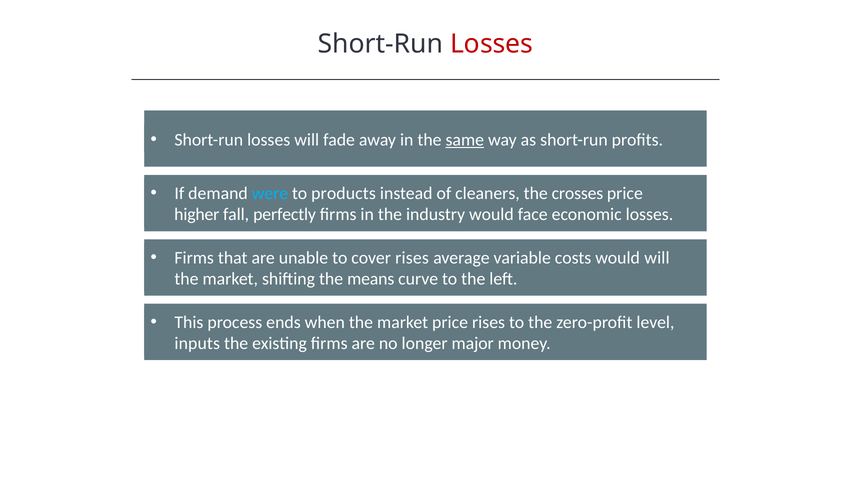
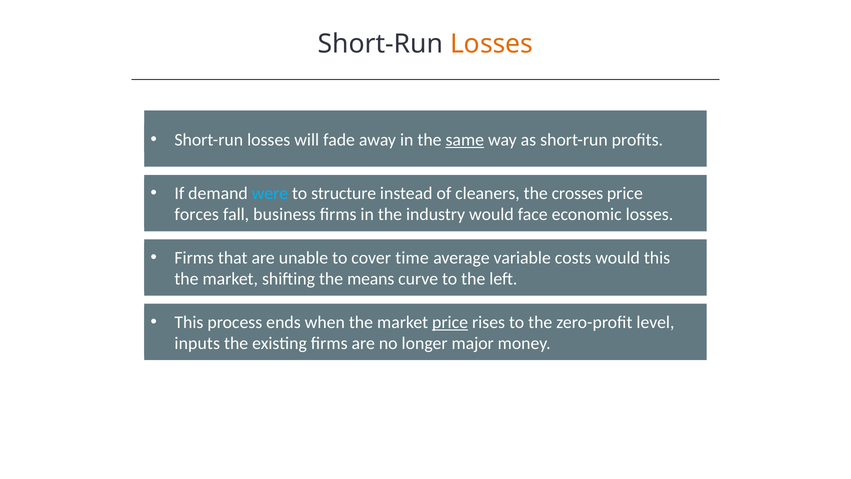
Losses colour: red -> orange (492, 44)
products: products -> structure (344, 193)
higher: higher -> forces (197, 214)
perfectly: perfectly -> business (284, 214)
cover rises: rises -> time (412, 258)
would will: will -> this (657, 258)
price underline: none -> present (450, 322)
